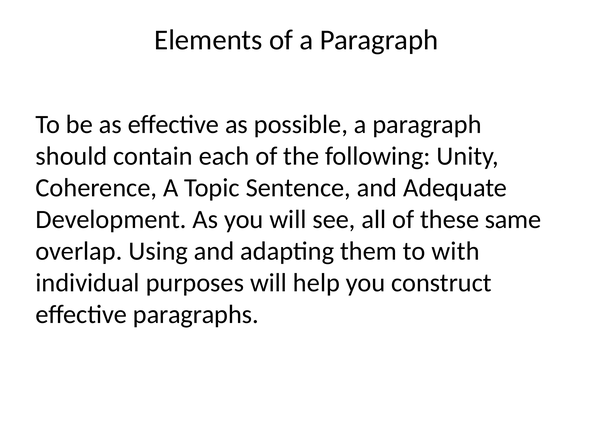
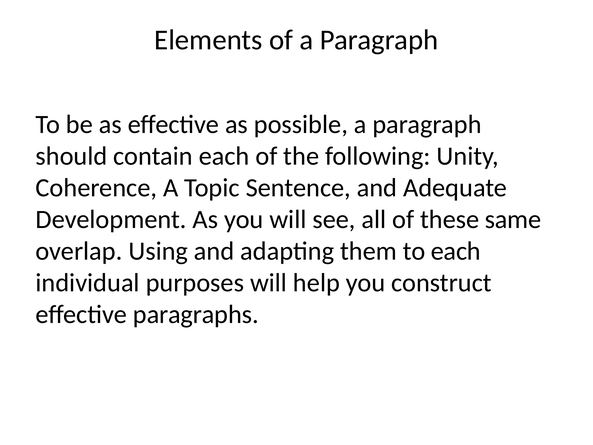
to with: with -> each (456, 251)
